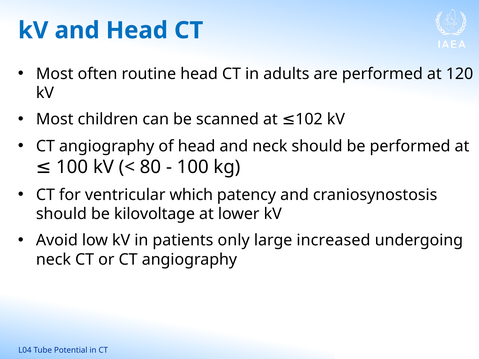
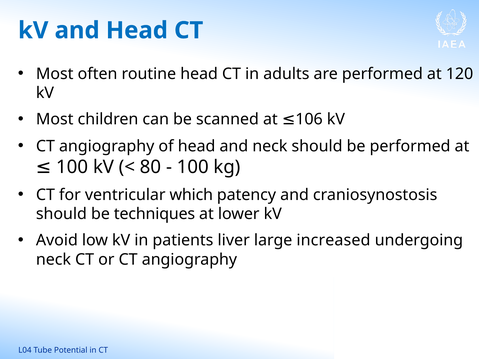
102: 102 -> 106 (309, 119)
kilovoltage: kilovoltage -> techniques (155, 214)
only: only -> liver (234, 241)
